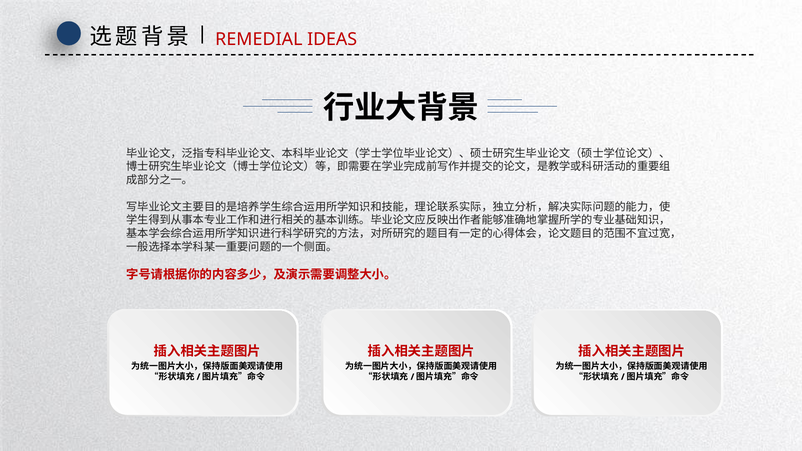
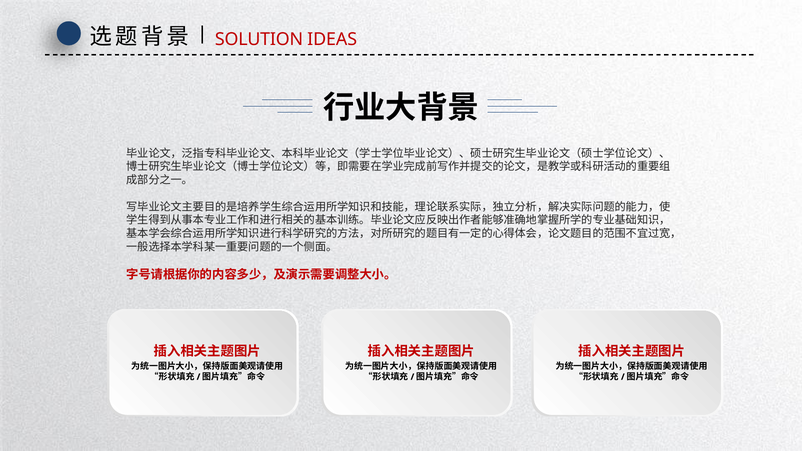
REMEDIAL: REMEDIAL -> SOLUTION (259, 39)
